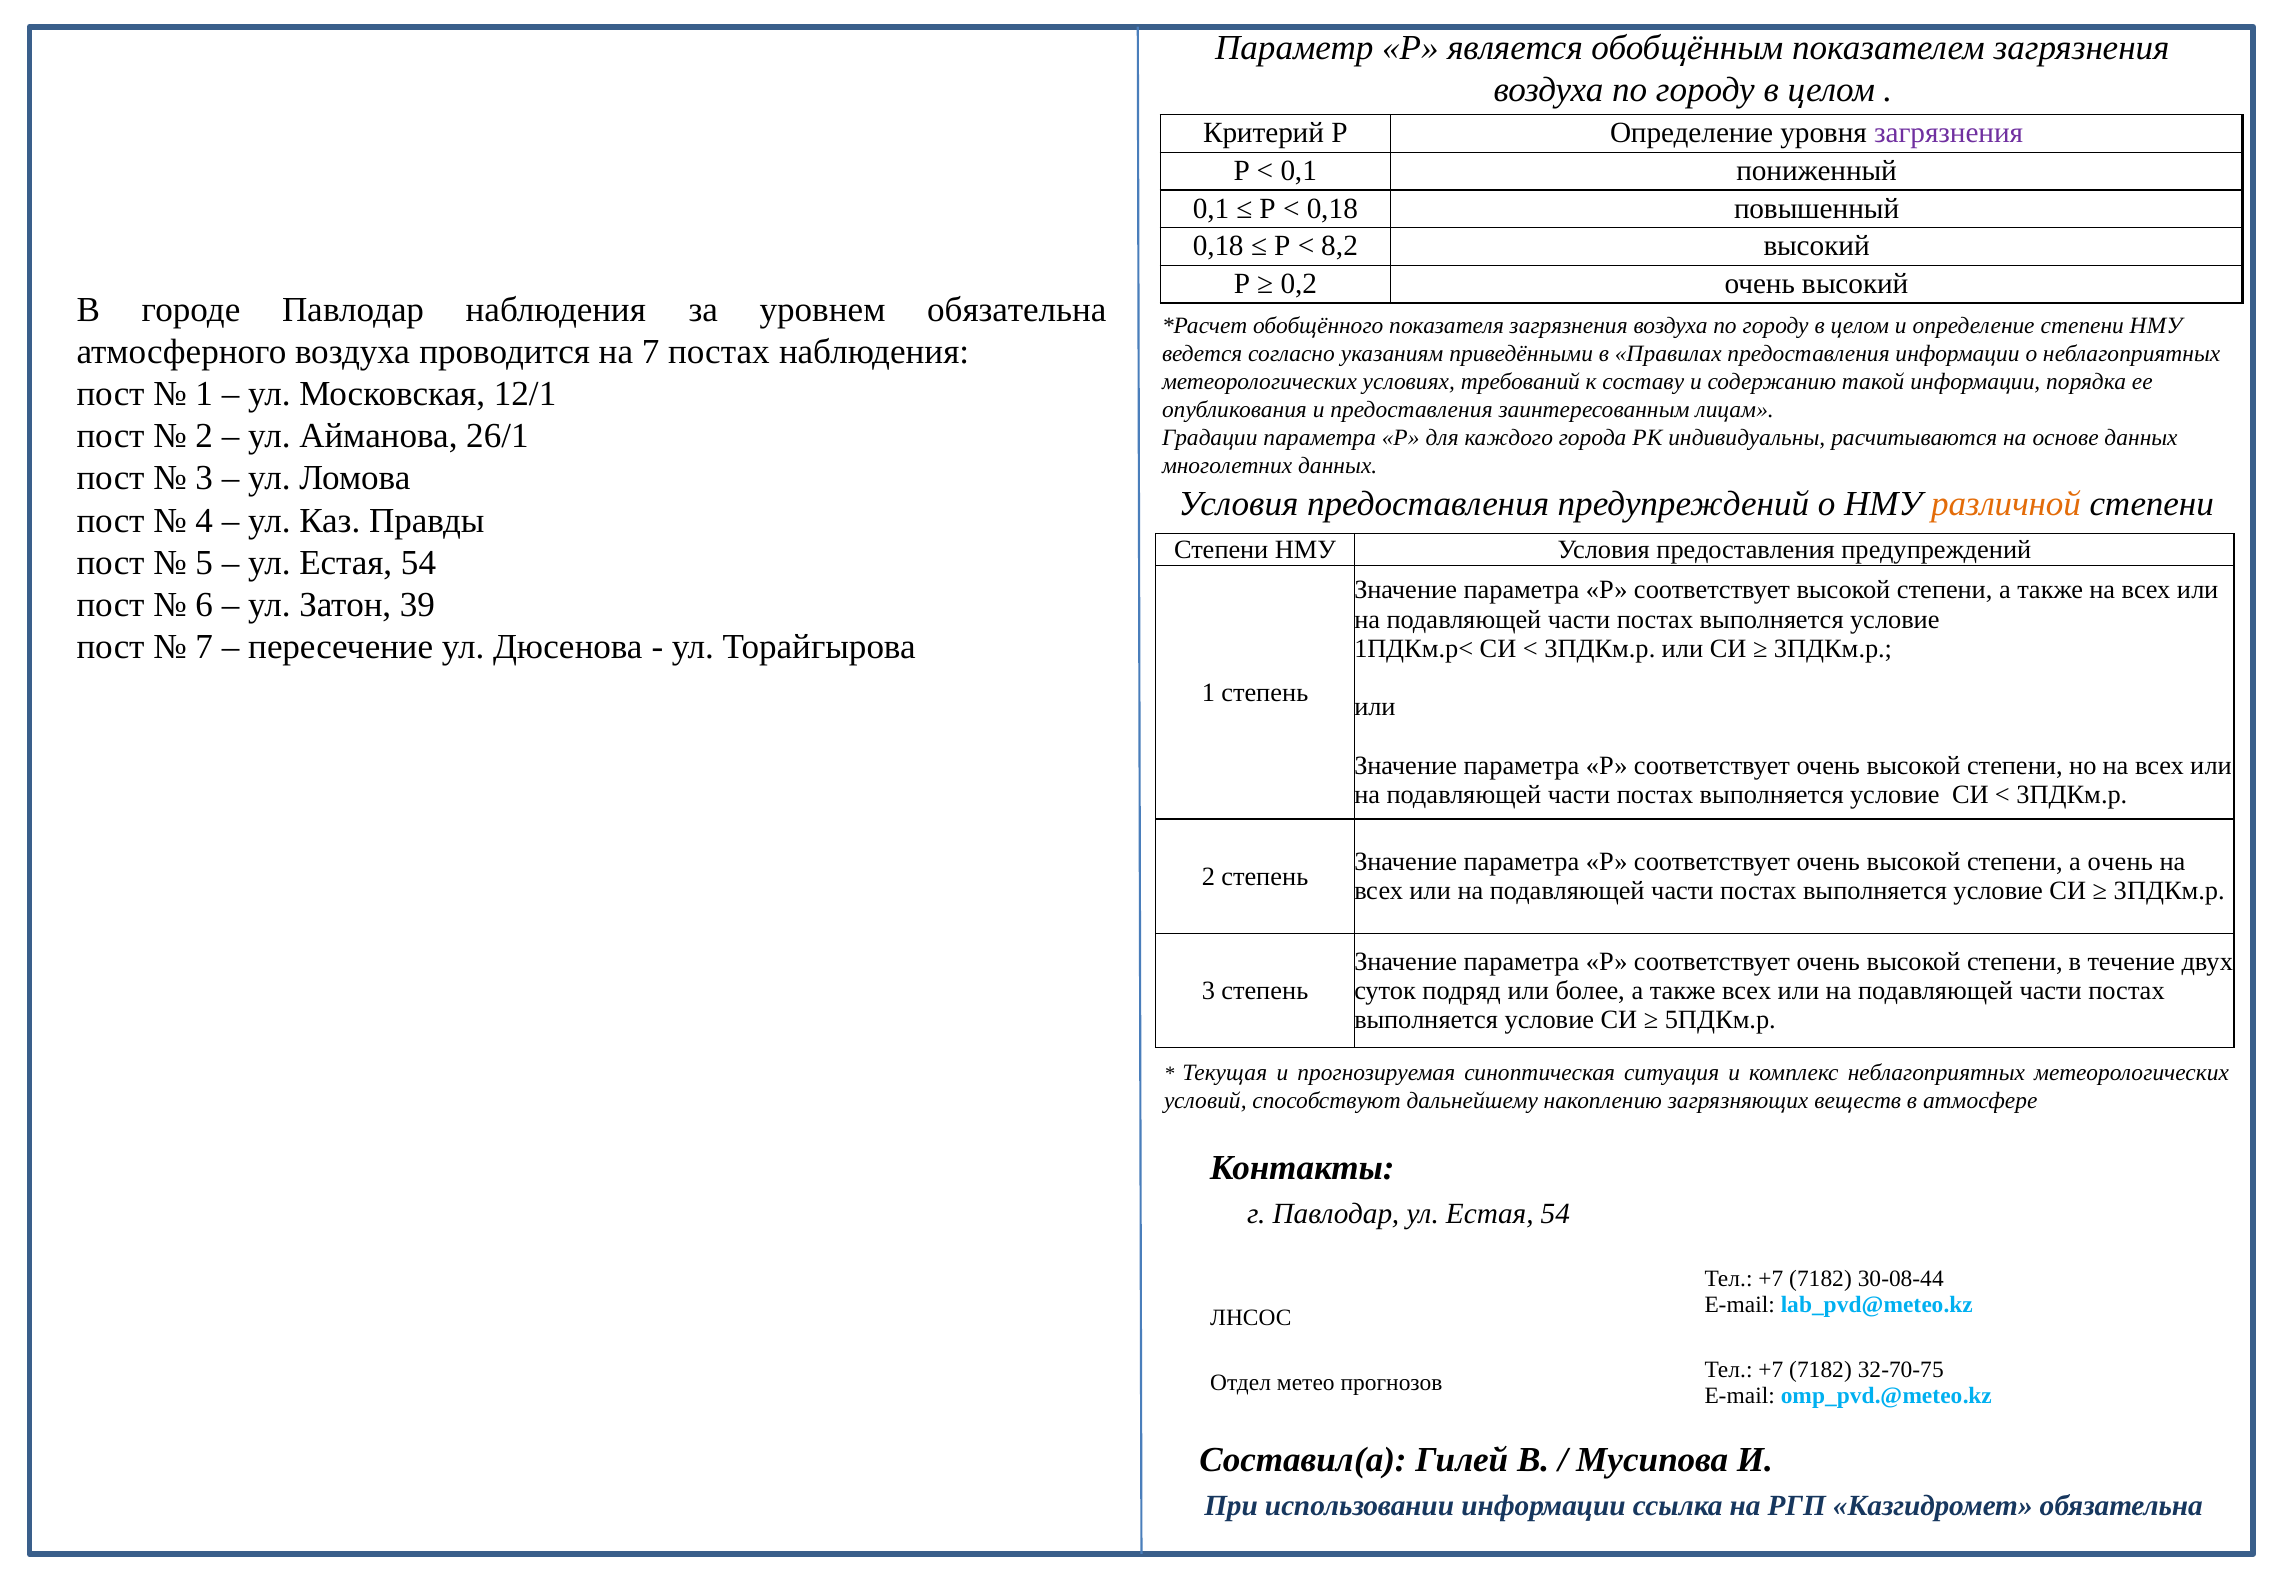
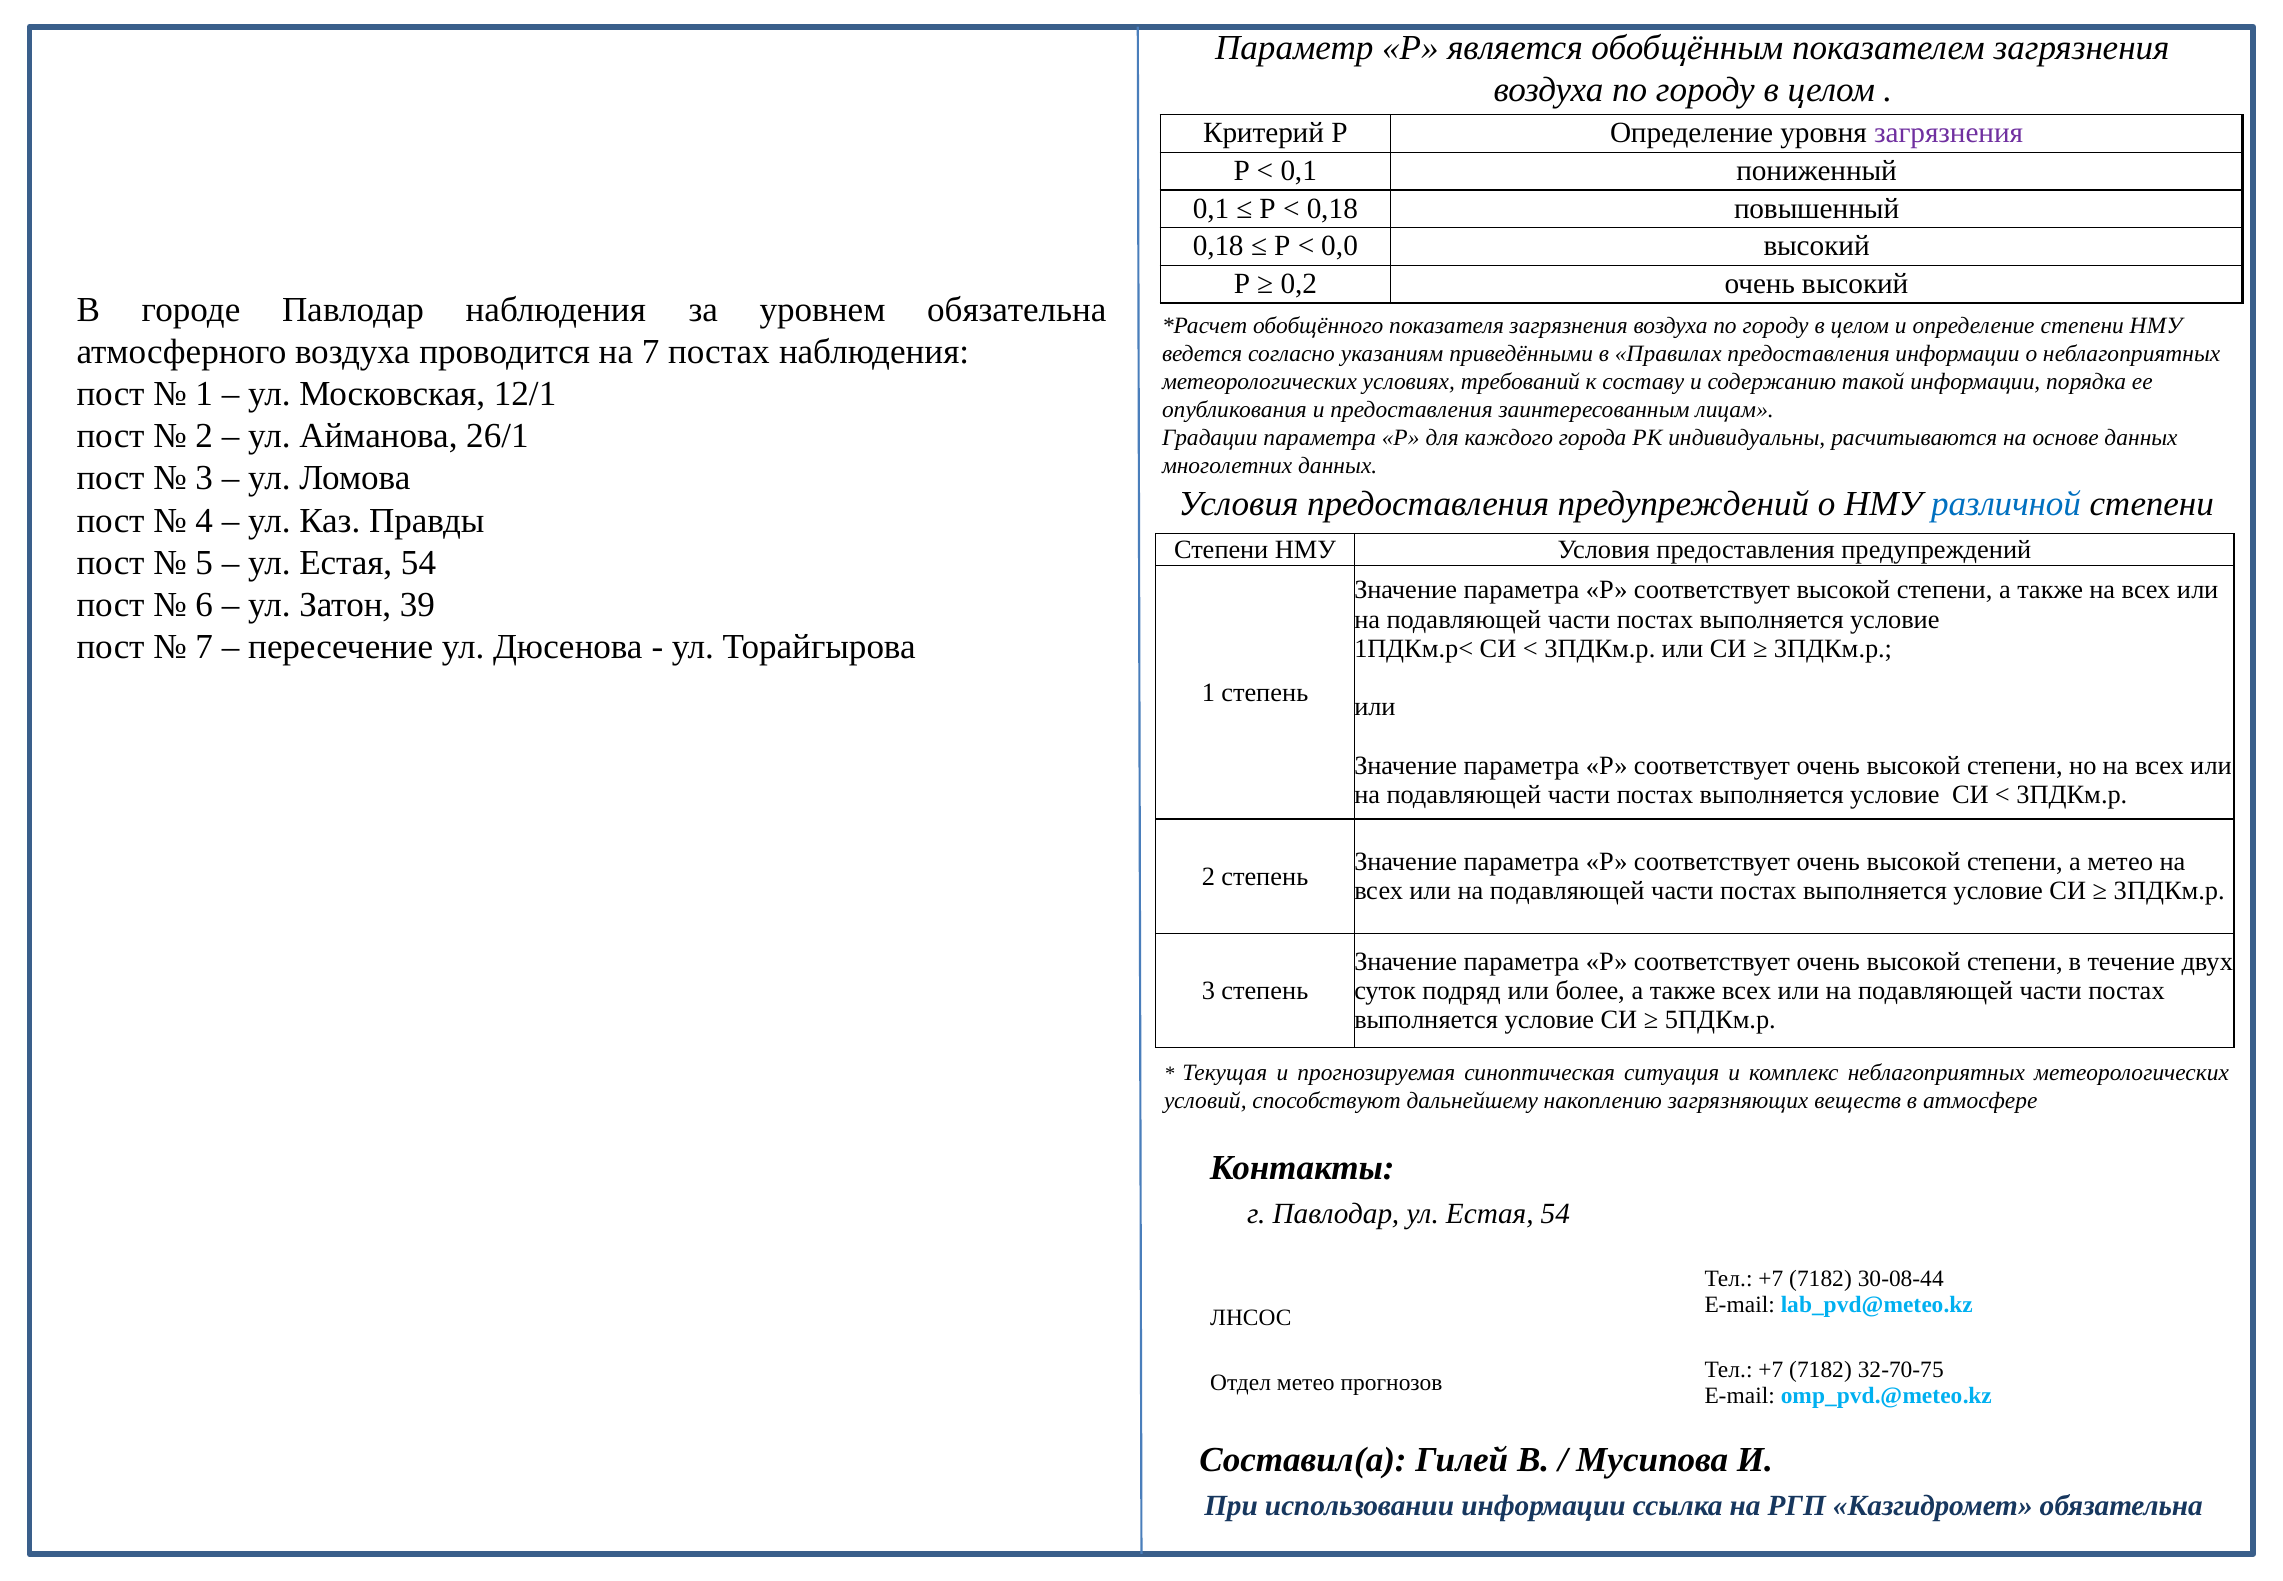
8,2: 8,2 -> 0,0 (1340, 246)
различной colour: orange -> blue (2006, 503)
а очень: очень -> метео (2120, 862)
